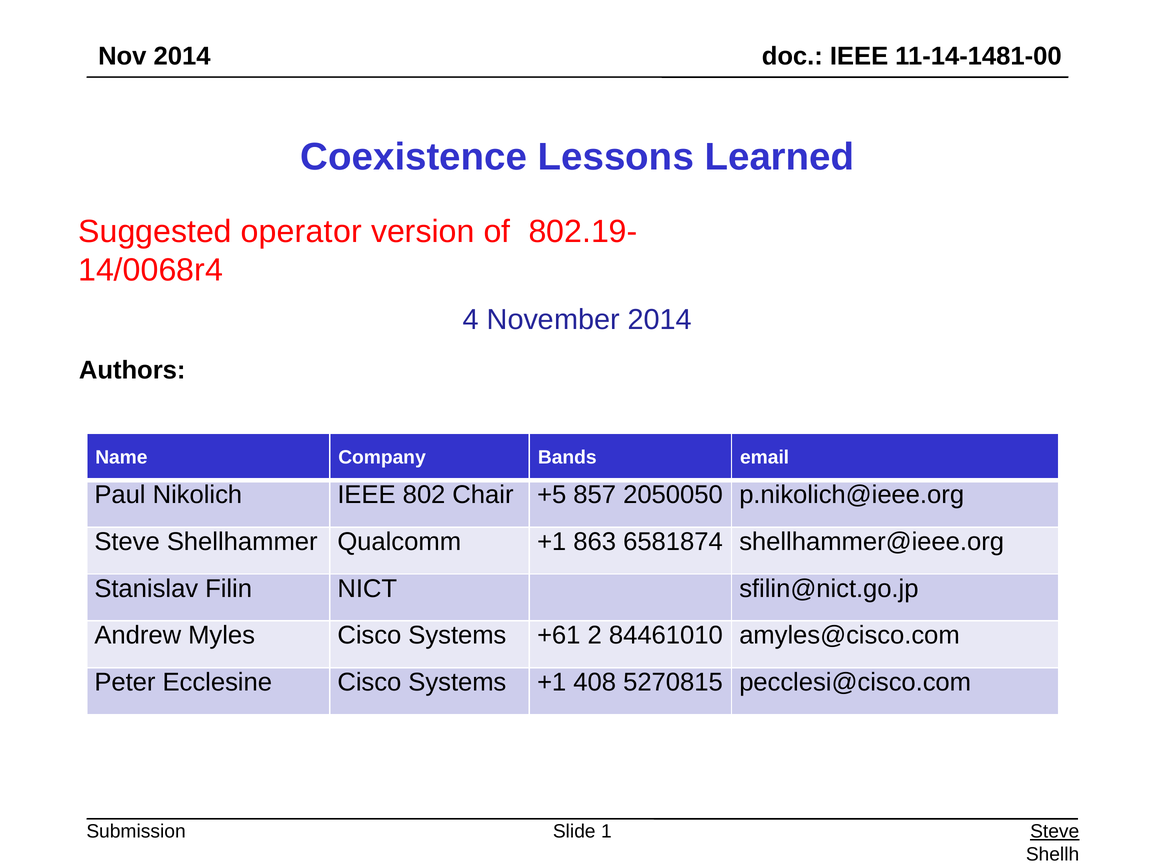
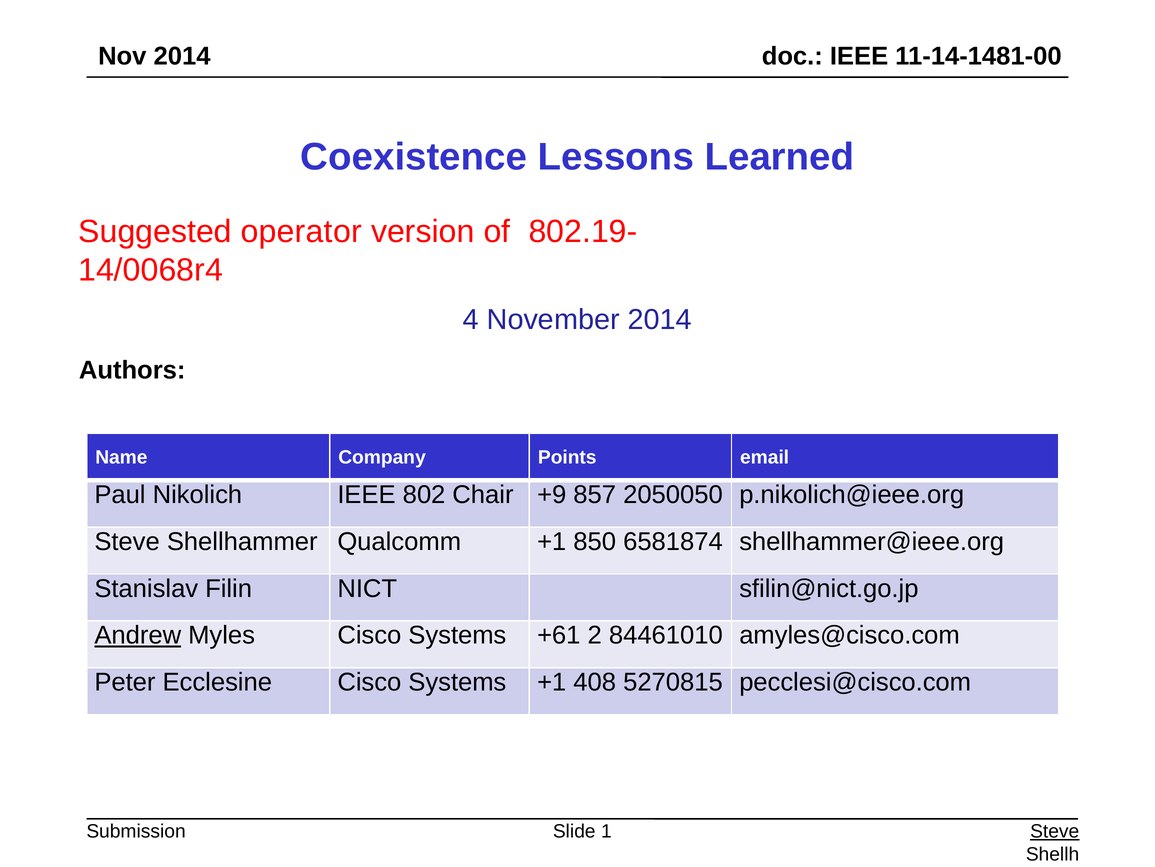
Bands: Bands -> Points (567, 457)
+5: +5 -> +9 (552, 495)
863: 863 -> 850 (595, 541)
Andrew underline: none -> present (138, 635)
